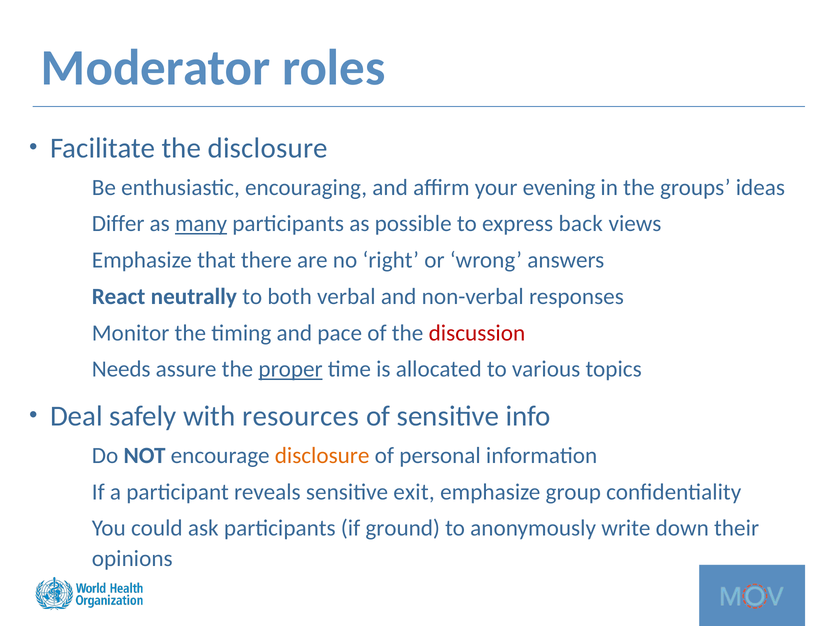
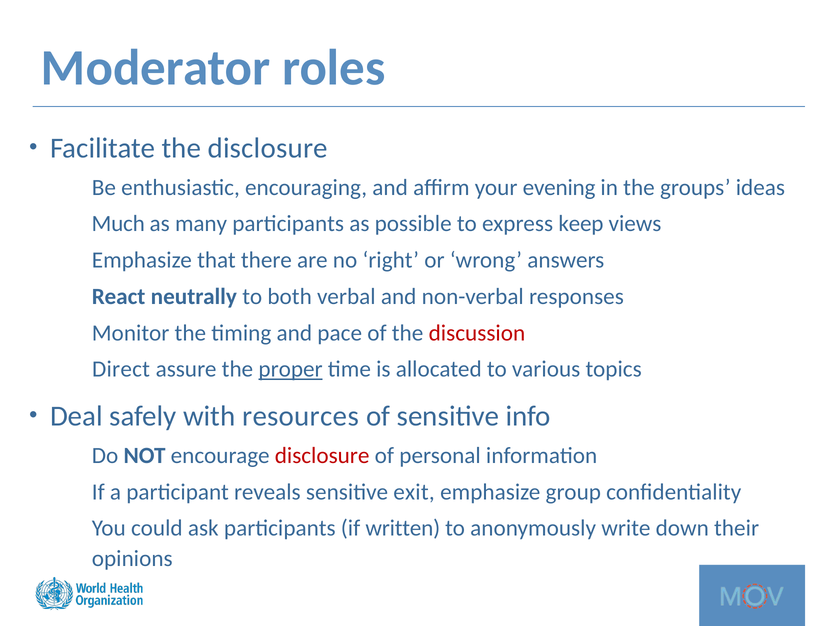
Differ: Differ -> Much (118, 224)
many underline: present -> none (201, 224)
back: back -> keep (581, 224)
Needs: Needs -> Direct (121, 369)
disclosure colour: orange -> red (322, 456)
ground: ground -> written (403, 528)
